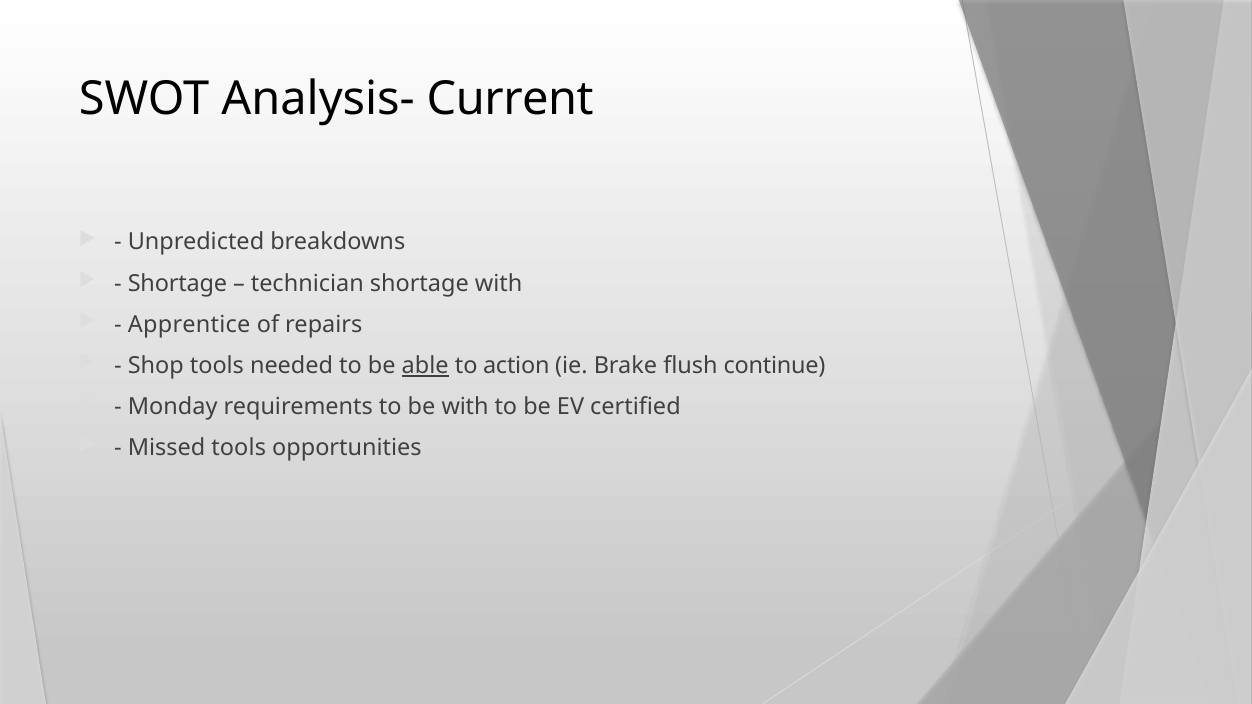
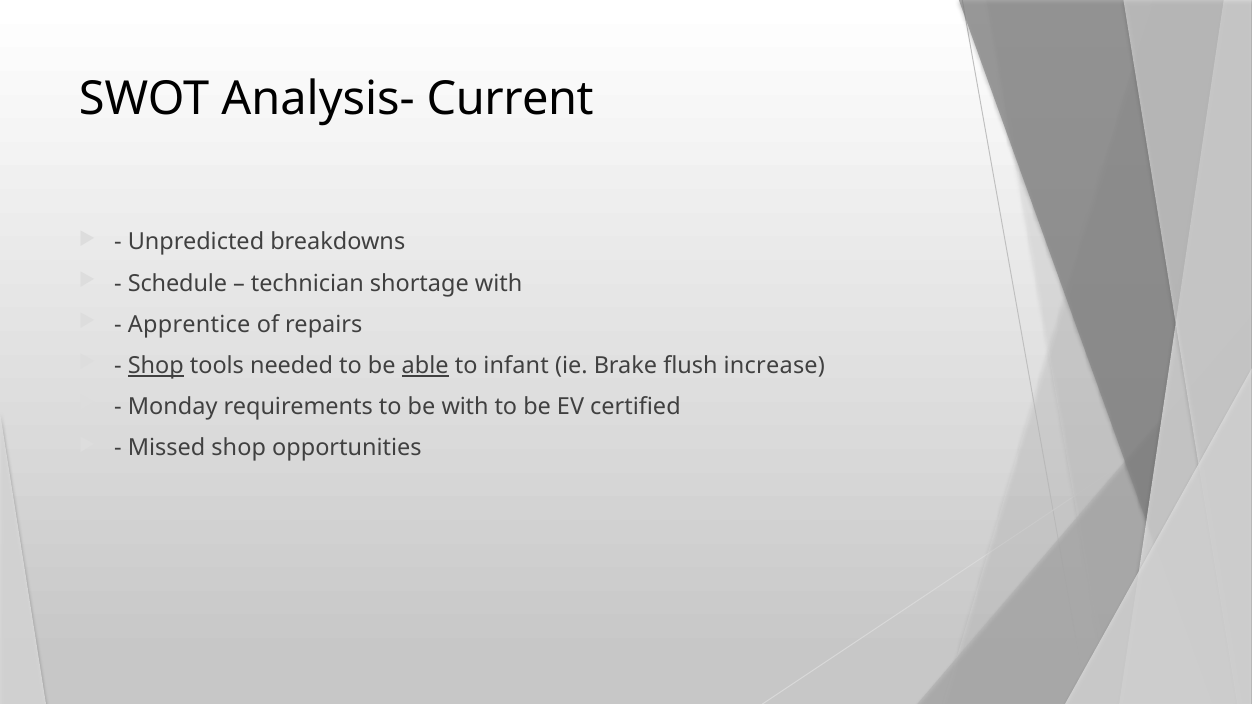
Shortage: Shortage -> Schedule (177, 284)
Shop underline: none -> present (156, 366)
action: action -> infant (516, 366)
continue: continue -> increase (774, 366)
Missed tools: tools -> shop (239, 448)
